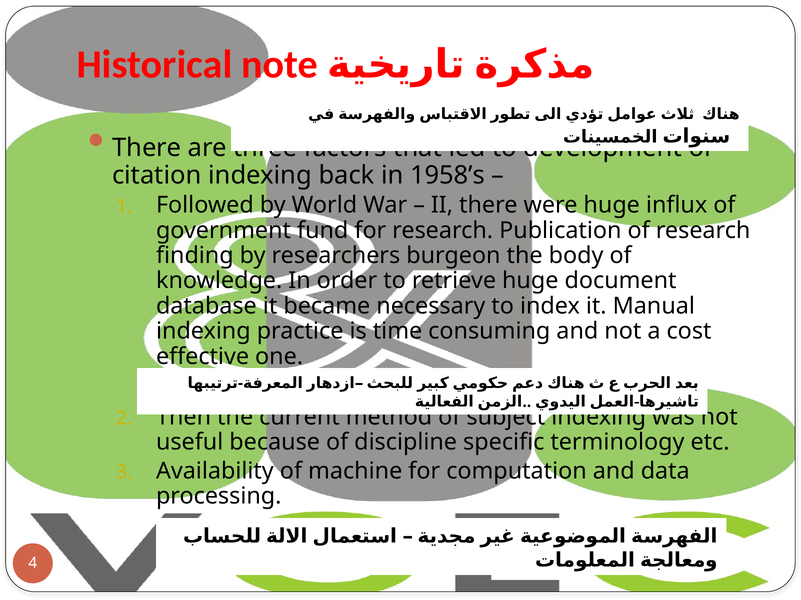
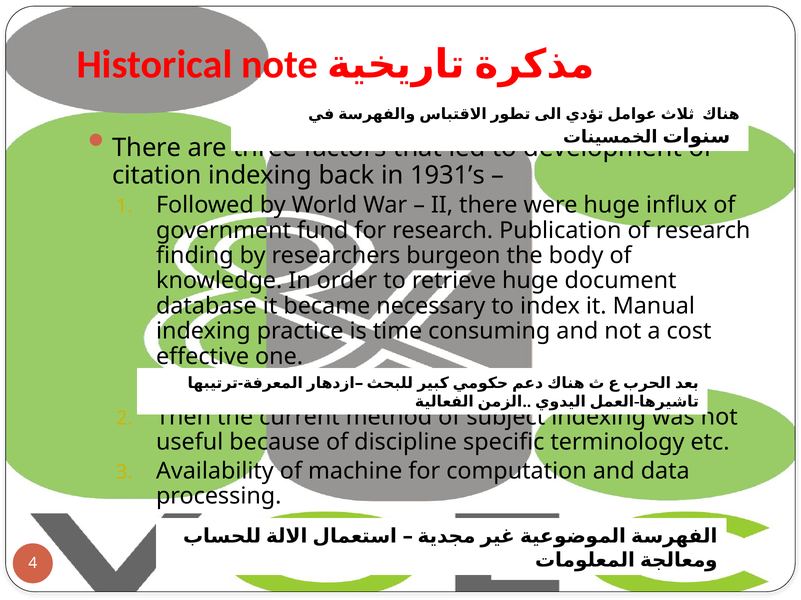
1958’s: 1958’s -> 1931’s (448, 176)
